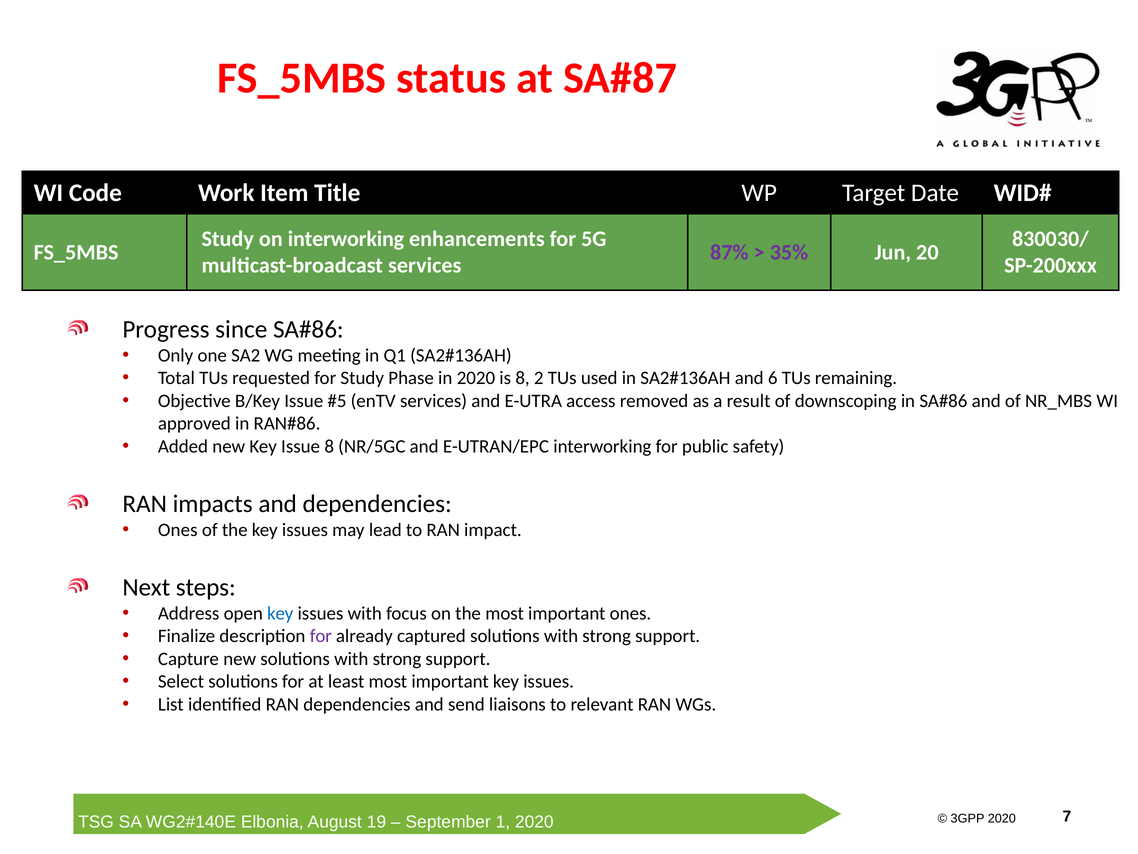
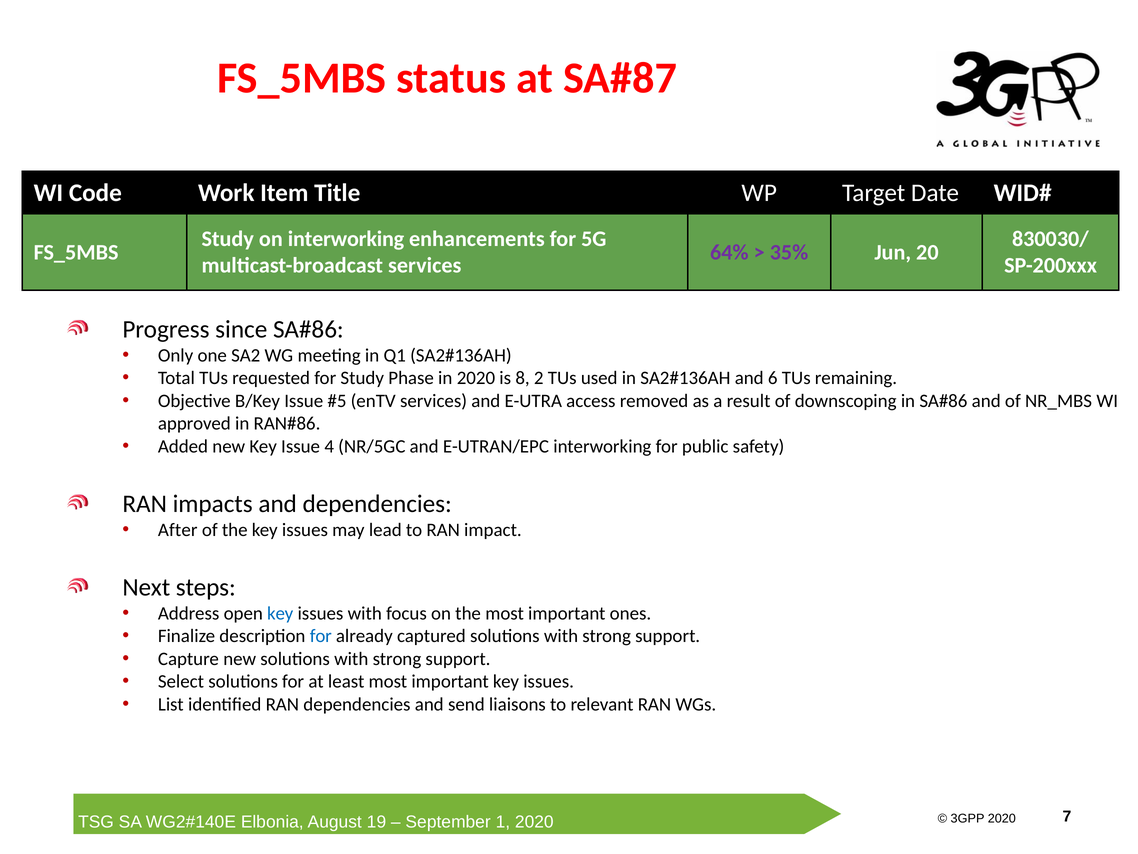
87%: 87% -> 64% (729, 252)
Issue 8: 8 -> 4 (329, 446)
Ones: Ones -> After (178, 530)
for colour: purple -> blue (321, 636)
